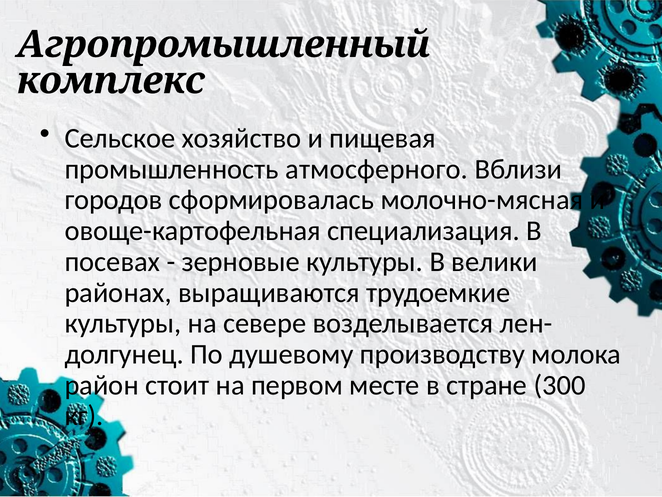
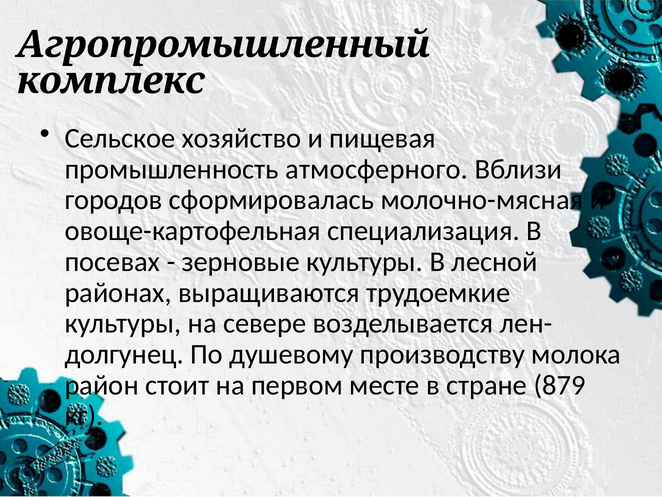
велики: велики -> лесной (495, 261)
300: 300 -> 879 (560, 385)
